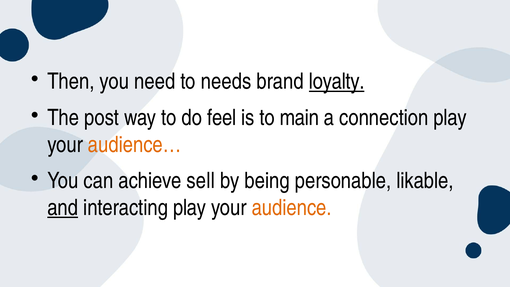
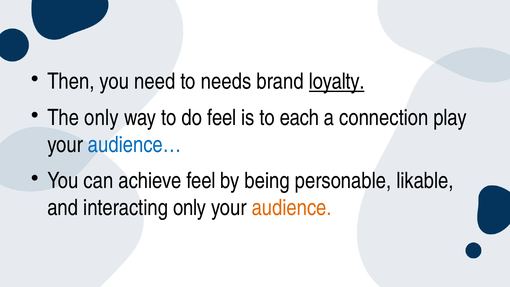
The post: post -> only (102, 118)
main: main -> each (299, 118)
audience… colour: orange -> blue (135, 145)
achieve sell: sell -> feel (201, 181)
and underline: present -> none (63, 208)
interacting play: play -> only (190, 208)
